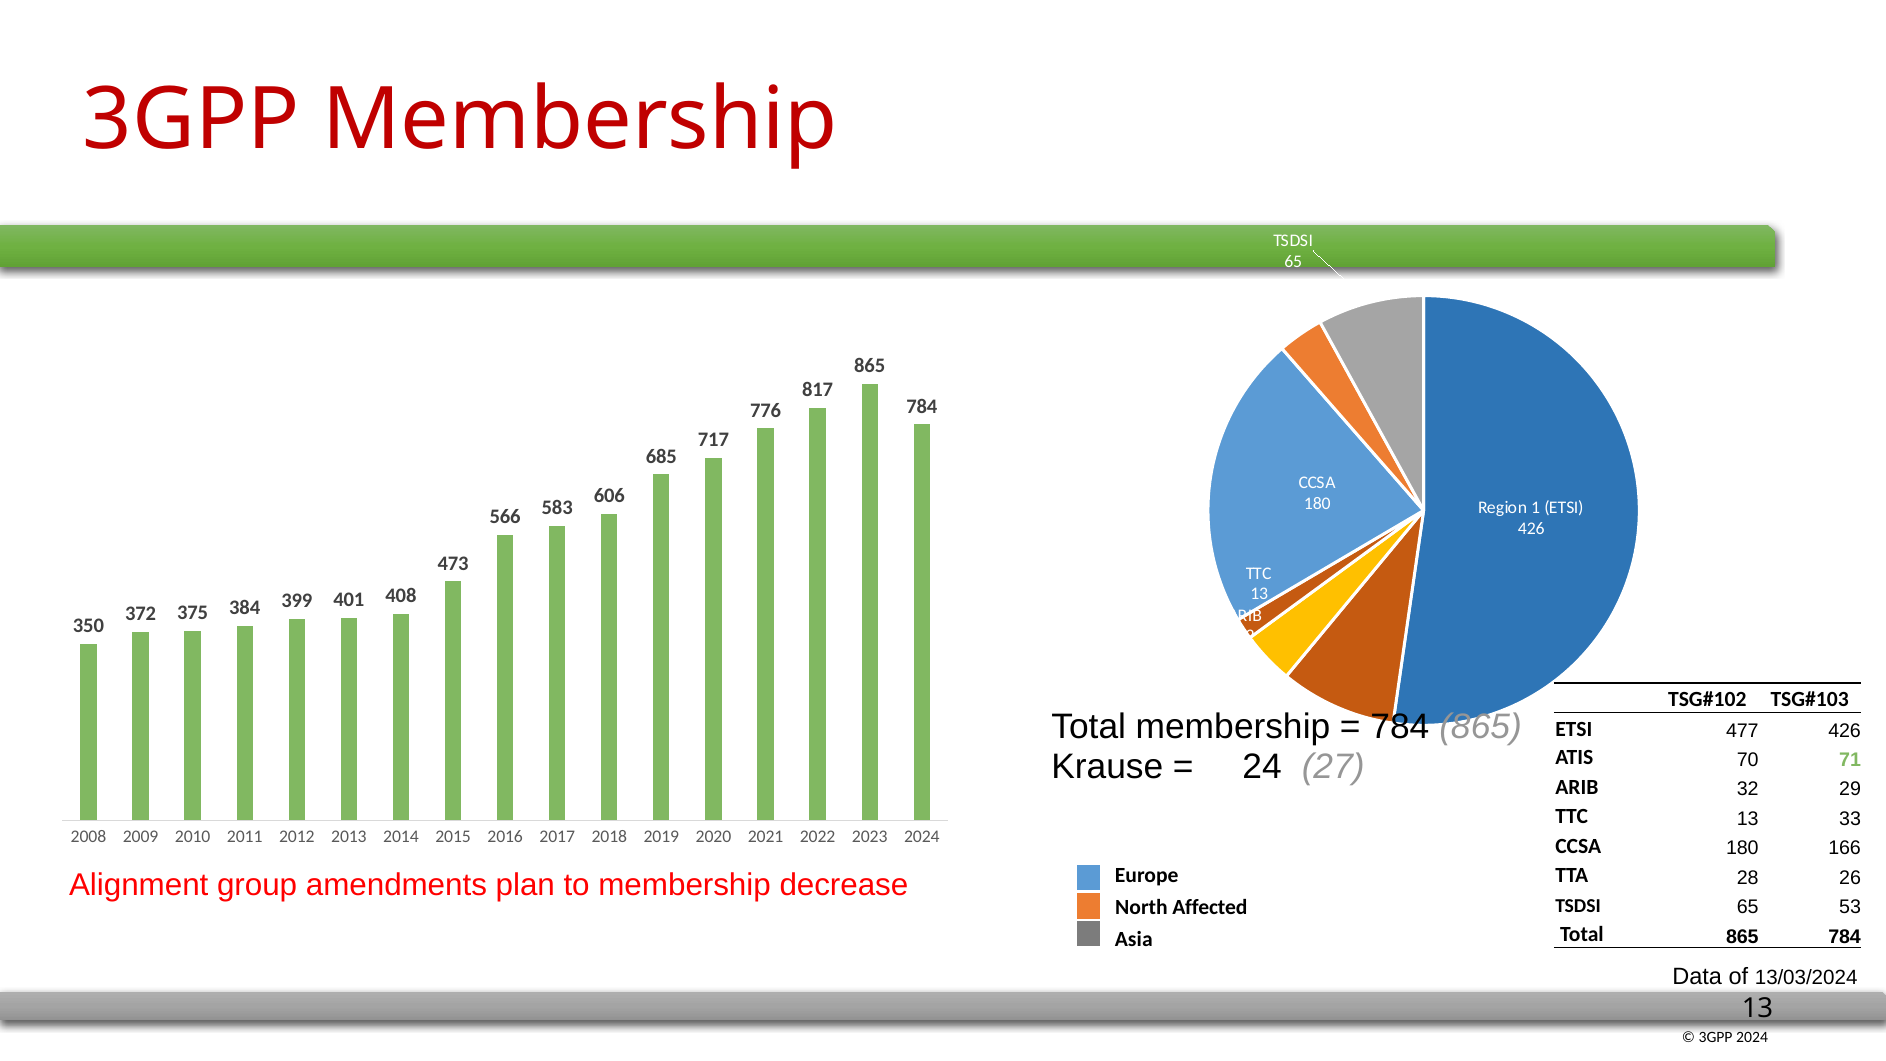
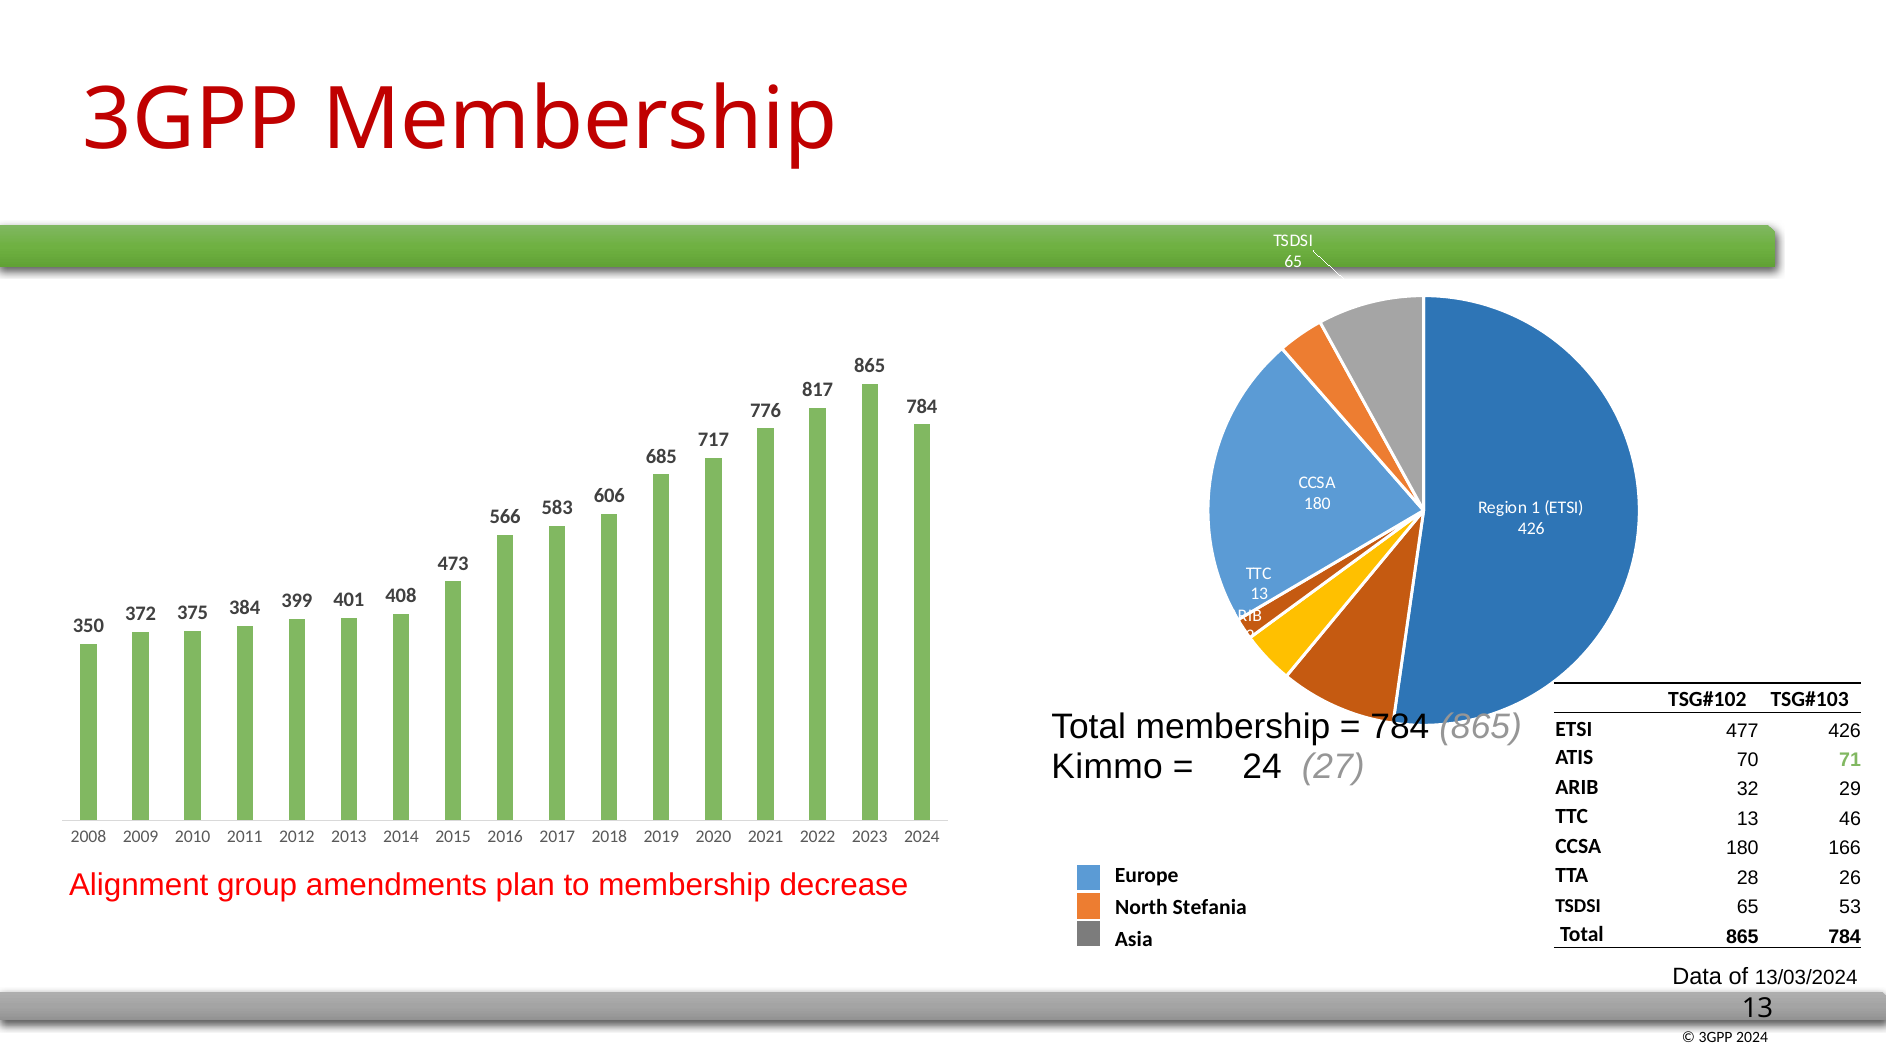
Krause: Krause -> Kimmo (1107, 767)
33: 33 -> 46 (1850, 819)
Affected: Affected -> Stefania (1210, 908)
